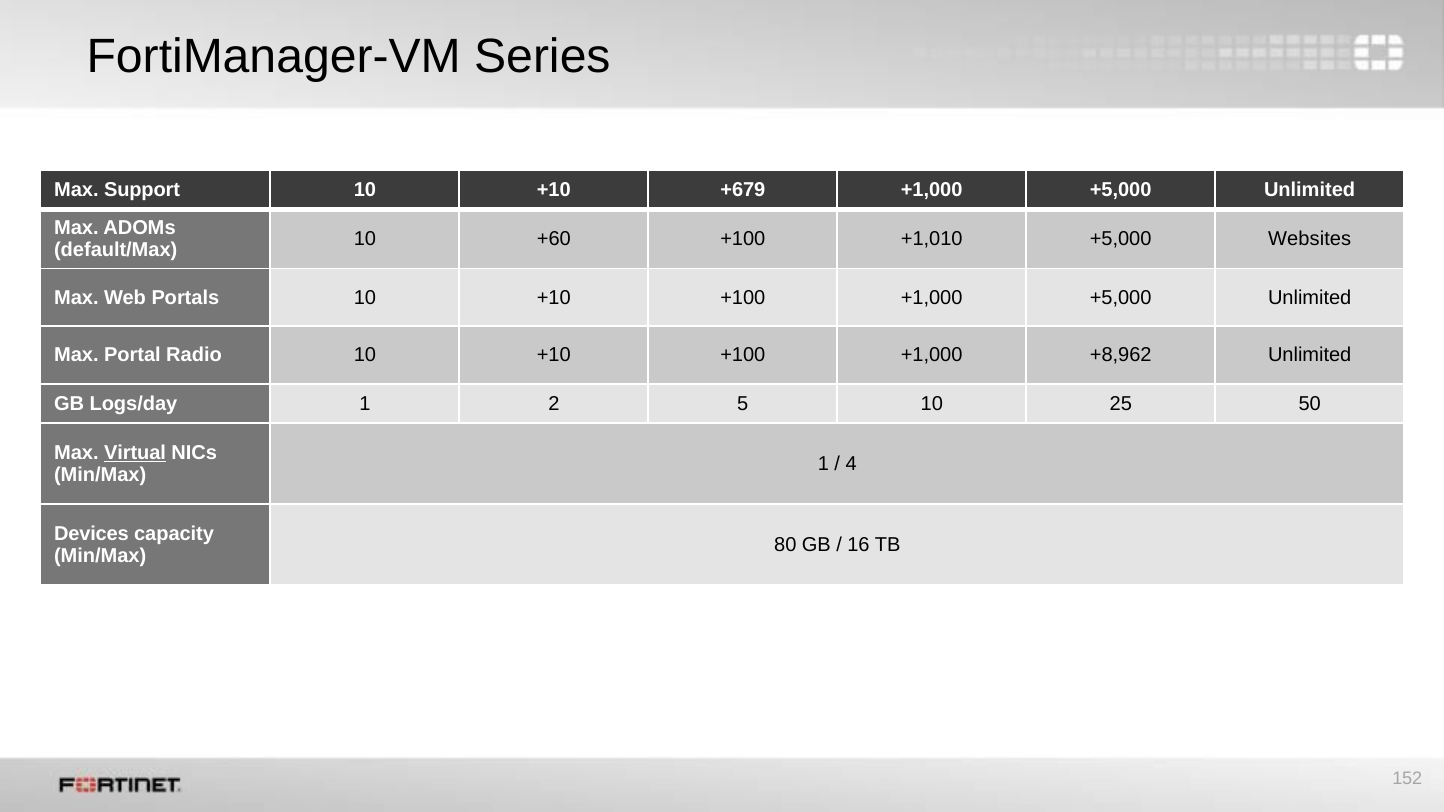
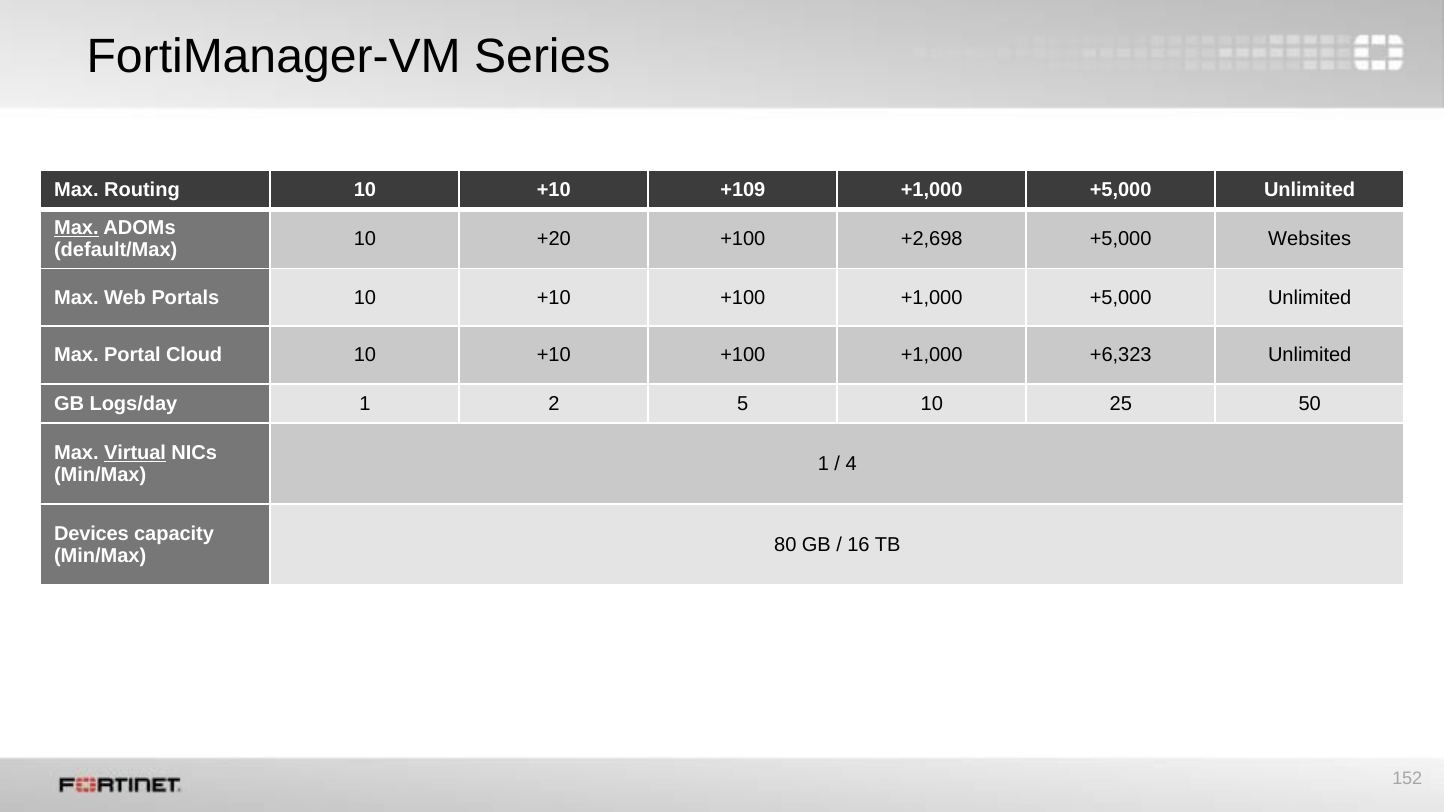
Support: Support -> Routing (142, 190)
+679: +679 -> +109 (743, 190)
Max underline: none -> present (76, 228)
+60: +60 -> +20 (554, 239)
+1,010: +1,010 -> +2,698 (932, 239)
Radio: Radio -> Cloud (194, 355)
+8,962: +8,962 -> +6,323 (1121, 355)
